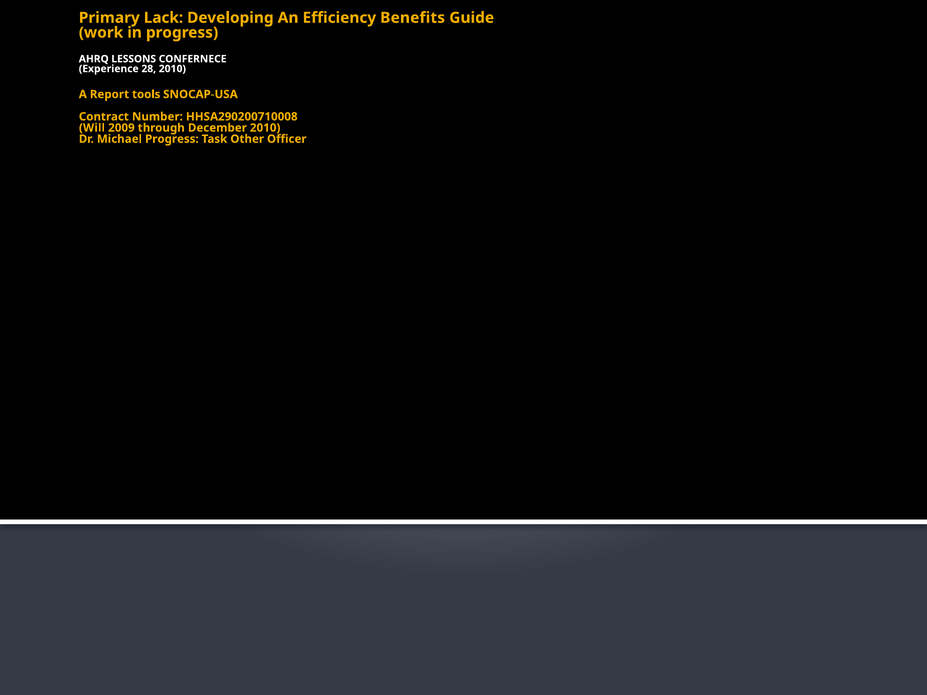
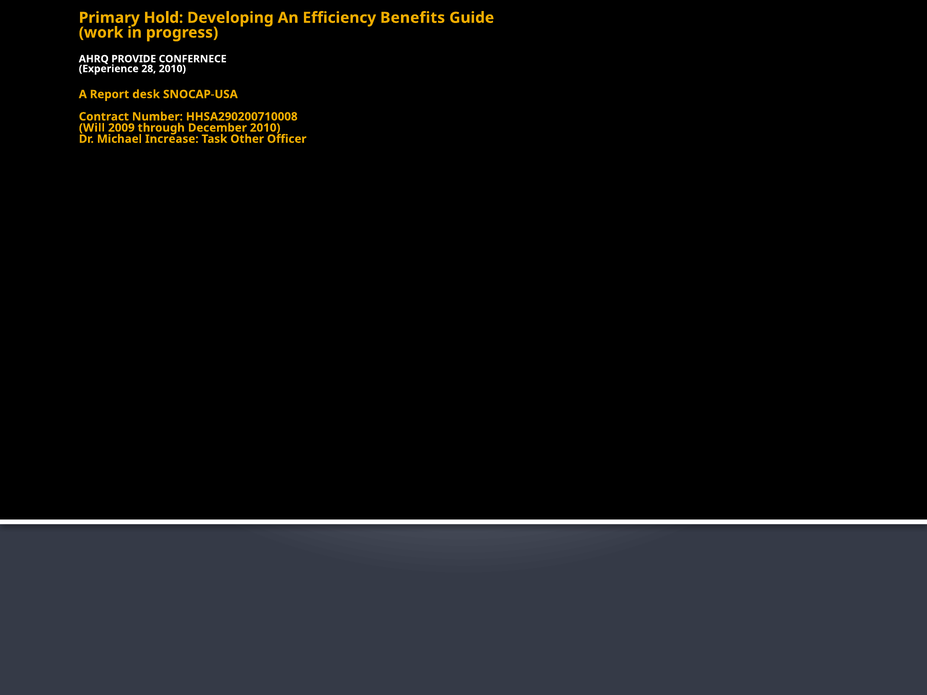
Lack: Lack -> Hold (163, 18)
LESSONS: LESSONS -> PROVIDE (134, 59)
tools: tools -> desk (146, 94)
Michael Progress: Progress -> Increase (172, 139)
